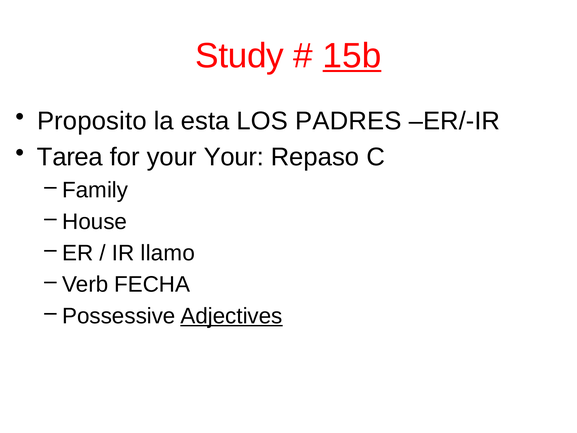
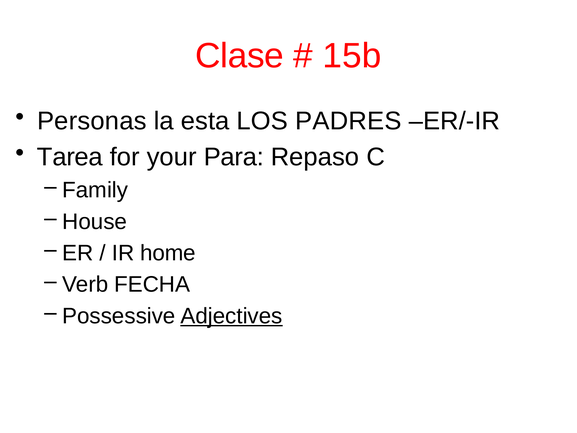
Study: Study -> Clase (240, 56)
15b underline: present -> none (352, 56)
Proposito: Proposito -> Personas (92, 121)
your Your: Your -> Para (234, 157)
llamo: llamo -> home (168, 253)
